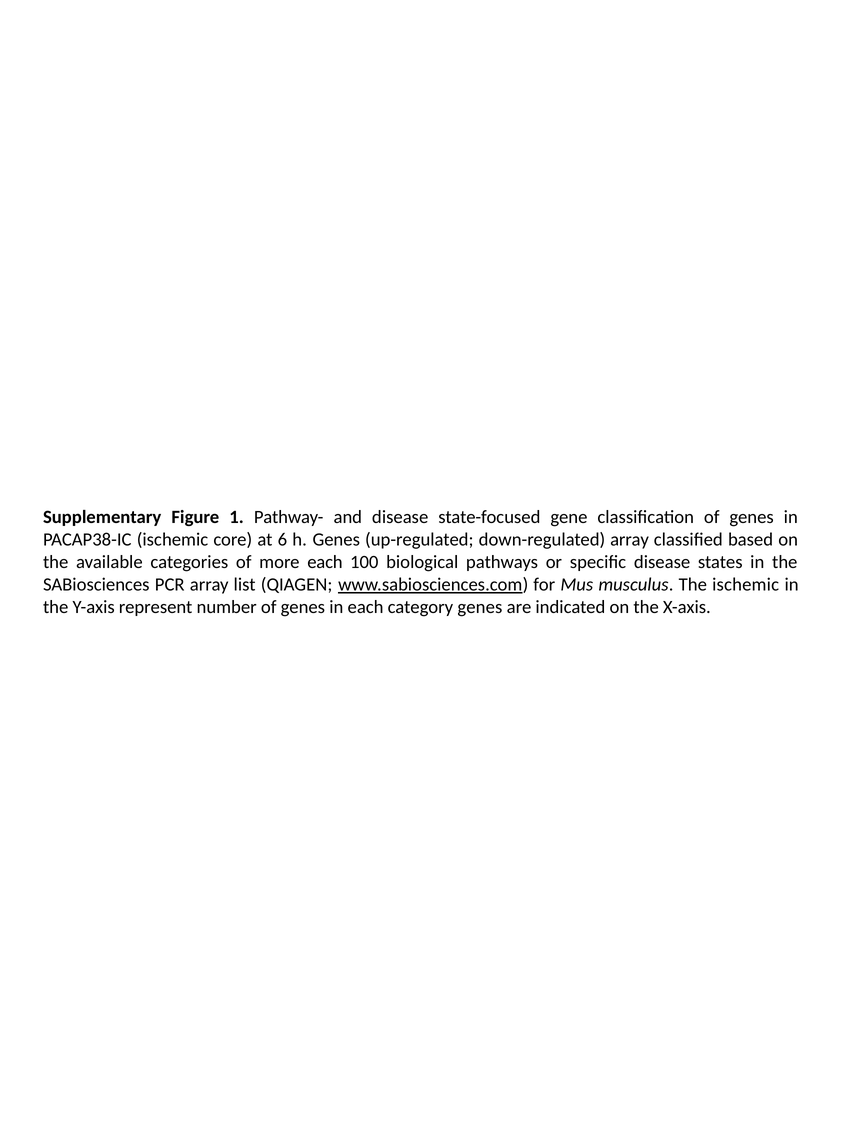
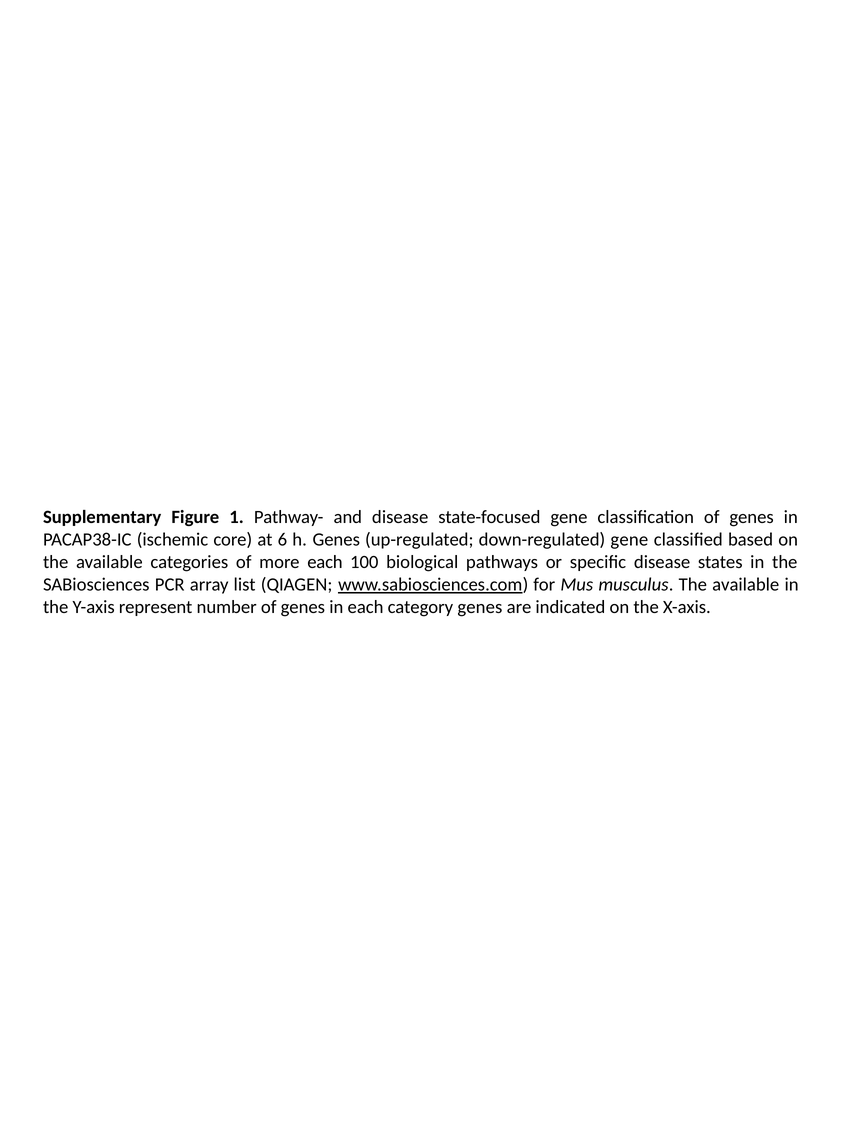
down-regulated array: array -> gene (629, 539)
musculus The ischemic: ischemic -> available (746, 584)
